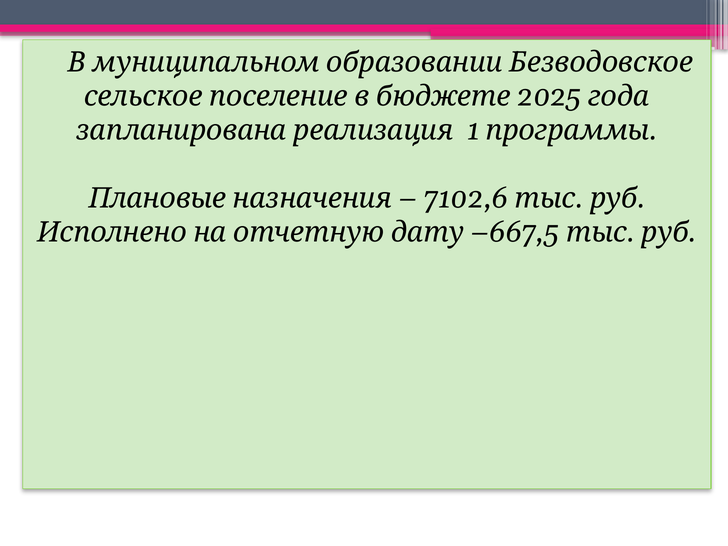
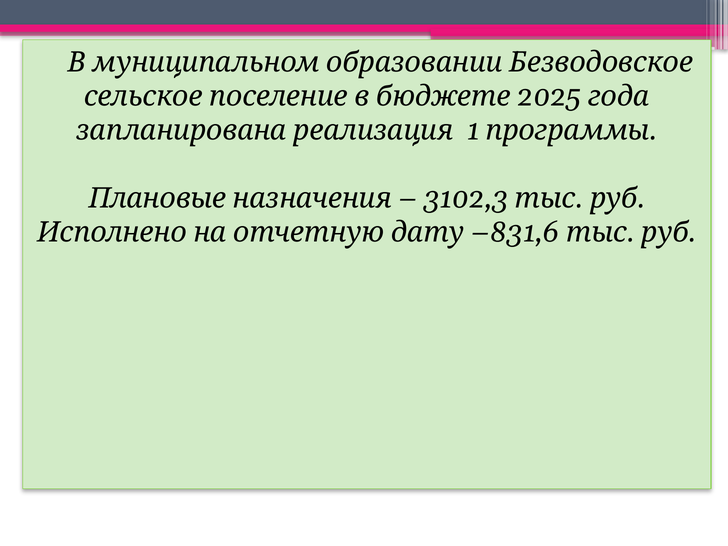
7102,6: 7102,6 -> 3102,3 (466, 198)
–667,5: –667,5 -> –831,6 (515, 232)
